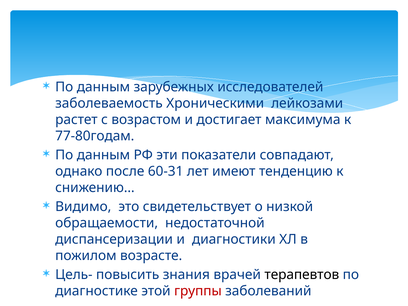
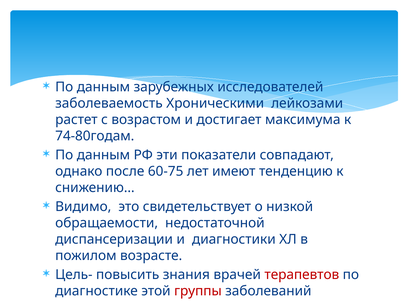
77-80годам: 77-80годам -> 74-80годам (95, 136)
60-31: 60-31 -> 60-75 (166, 171)
терапевтов colour: black -> red (302, 275)
